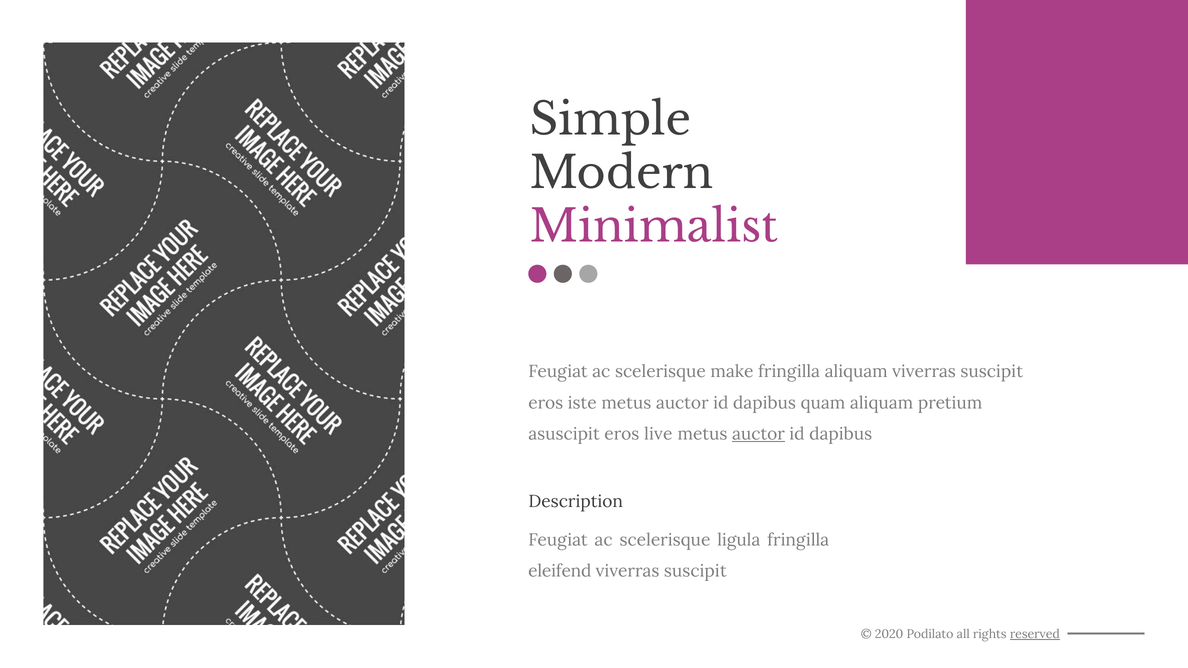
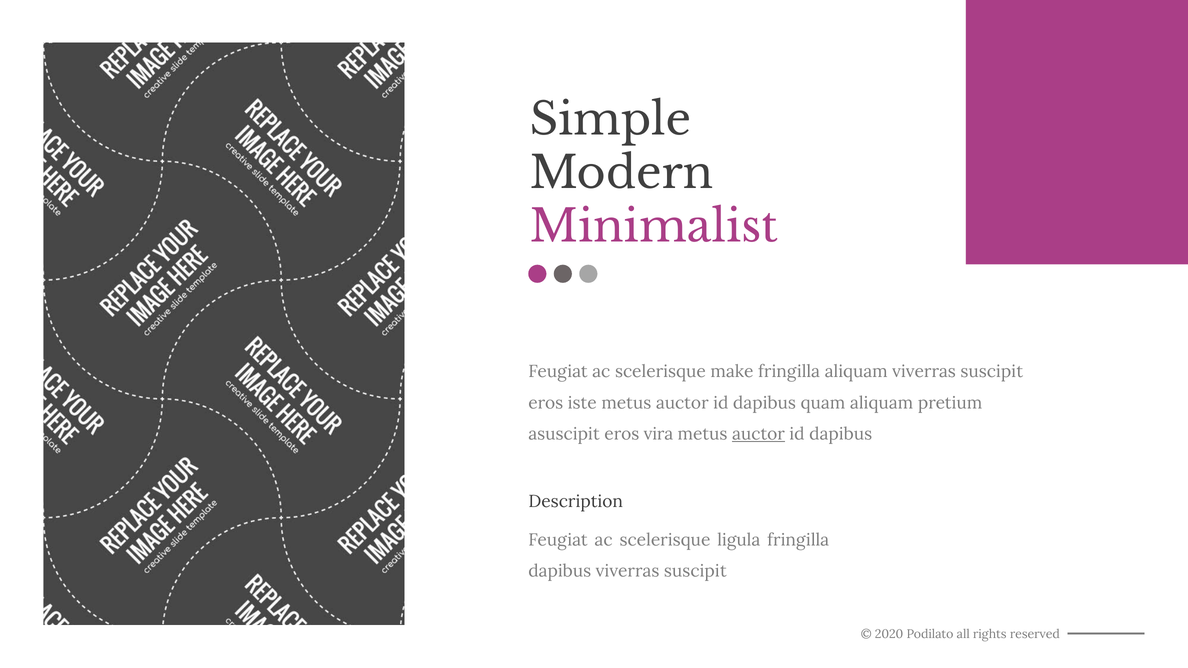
live: live -> vira (658, 434)
eleifend: eleifend -> dapibus (560, 571)
reserved underline: present -> none (1035, 634)
